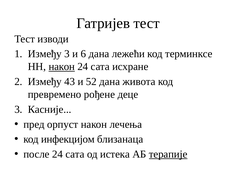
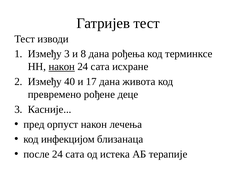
6: 6 -> 8 (83, 54)
лежећи: лежећи -> рођења (128, 54)
43: 43 -> 40 (70, 82)
52: 52 -> 17 (91, 82)
терапије underline: present -> none (168, 154)
